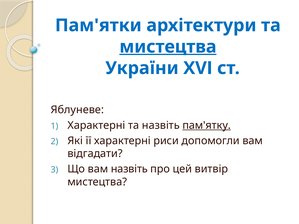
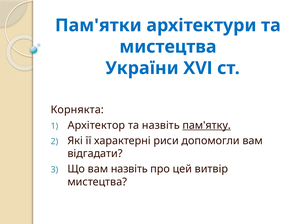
мистецтва underline: present -> none (168, 47)
Яблуневе: Яблуневе -> Корнякта (77, 110)
Характерні: Характерні -> Архітектор (96, 125)
